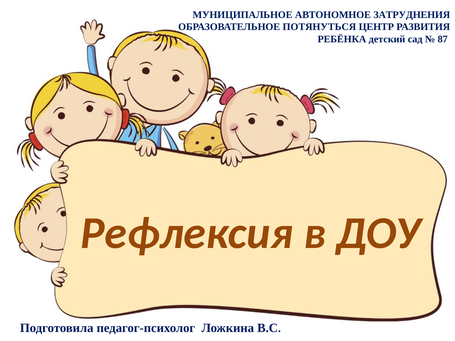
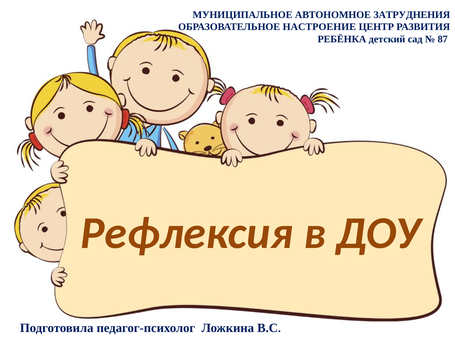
ПОТЯНУТЬСЯ: ПОТЯНУТЬСЯ -> НАСТРОЕНИЕ (319, 27)
